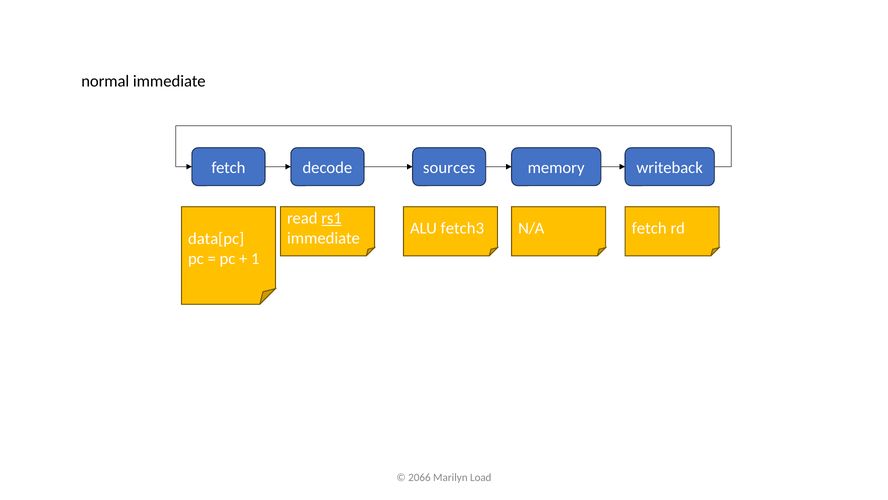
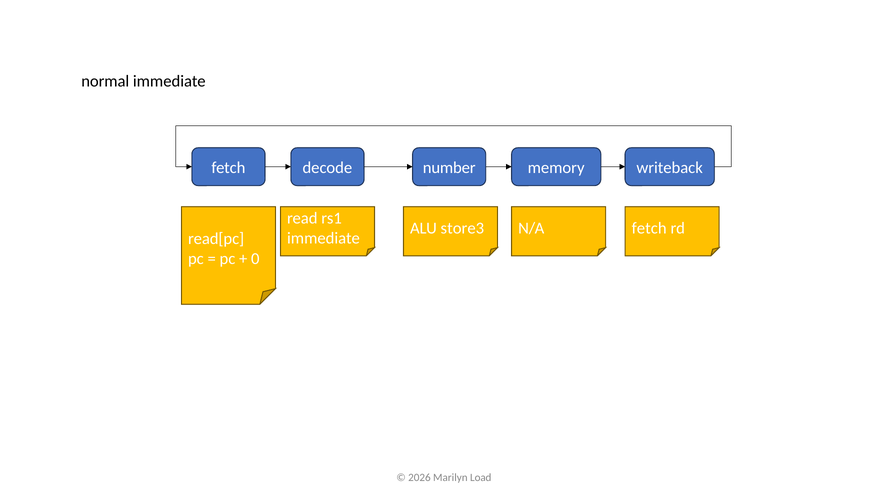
sources: sources -> number (449, 168)
rs1 underline: present -> none (332, 218)
fetch3: fetch3 -> store3 (462, 228)
data[pc: data[pc -> read[pc (216, 239)
1: 1 -> 0 (255, 259)
2066: 2066 -> 2026 (419, 477)
